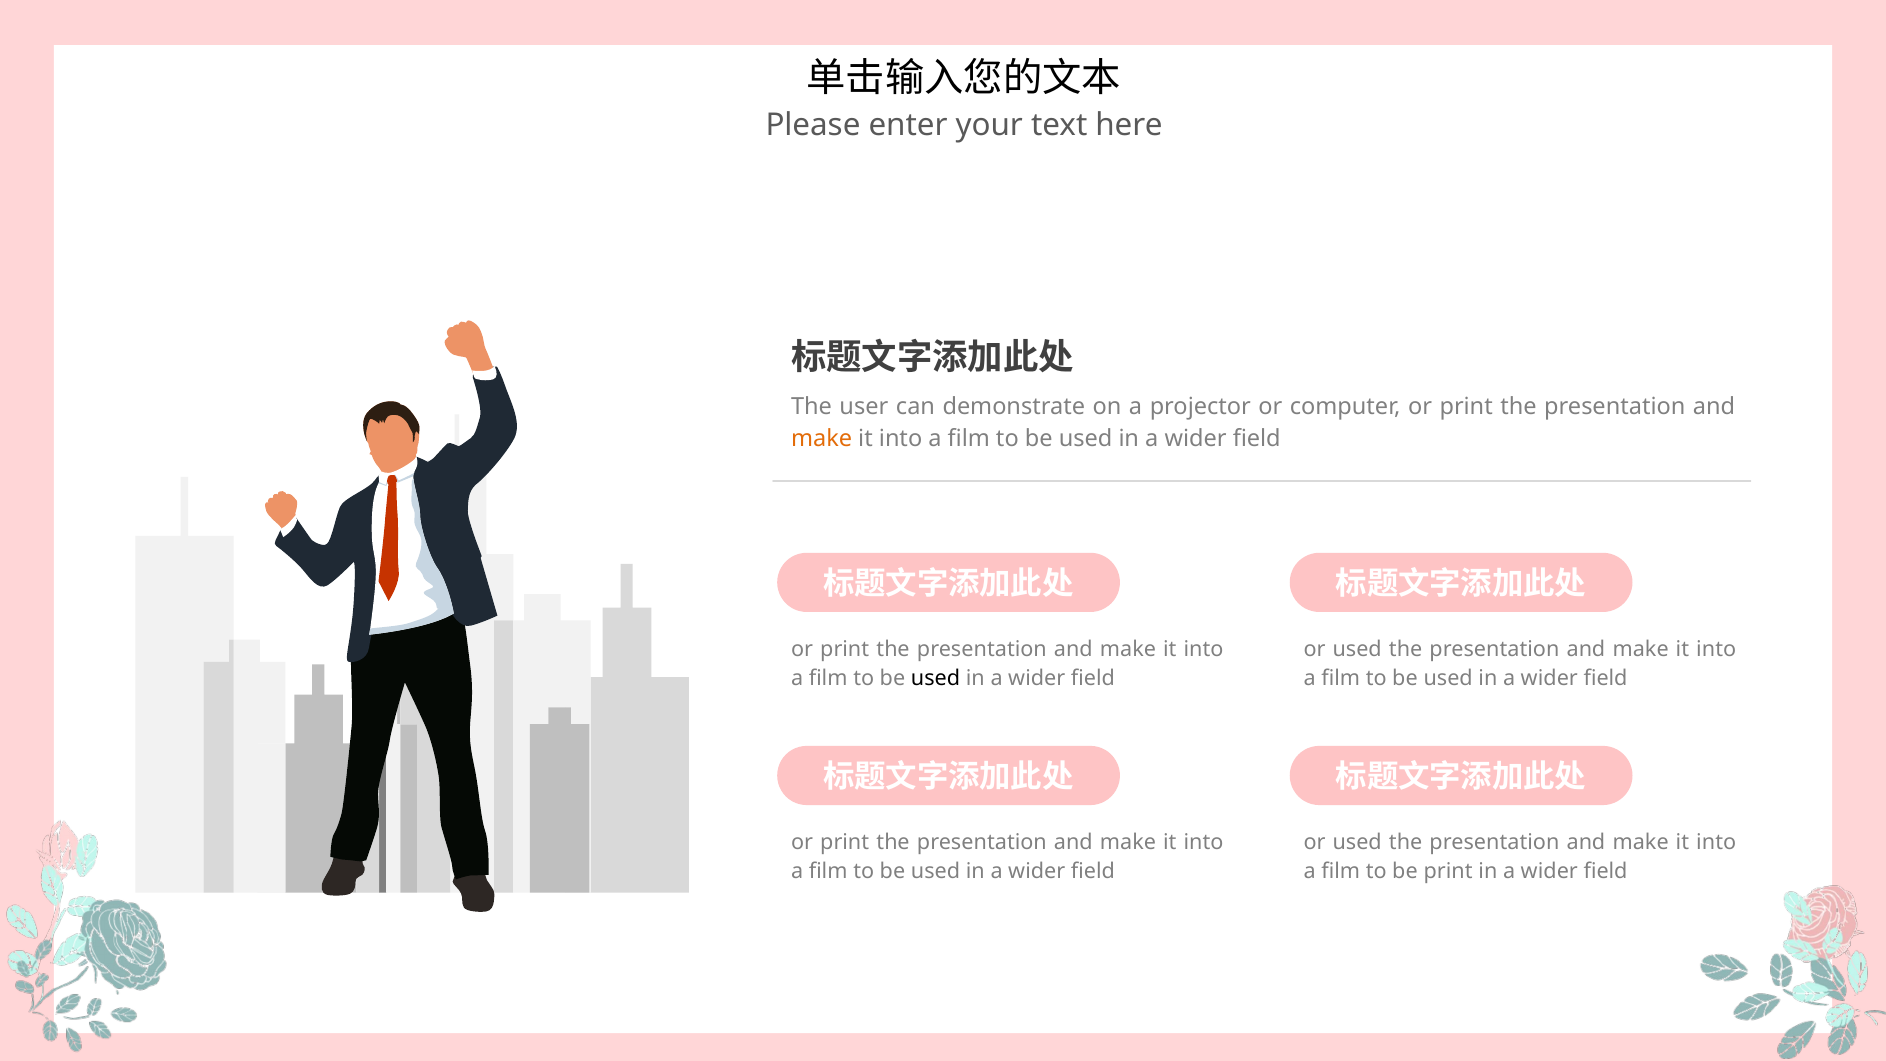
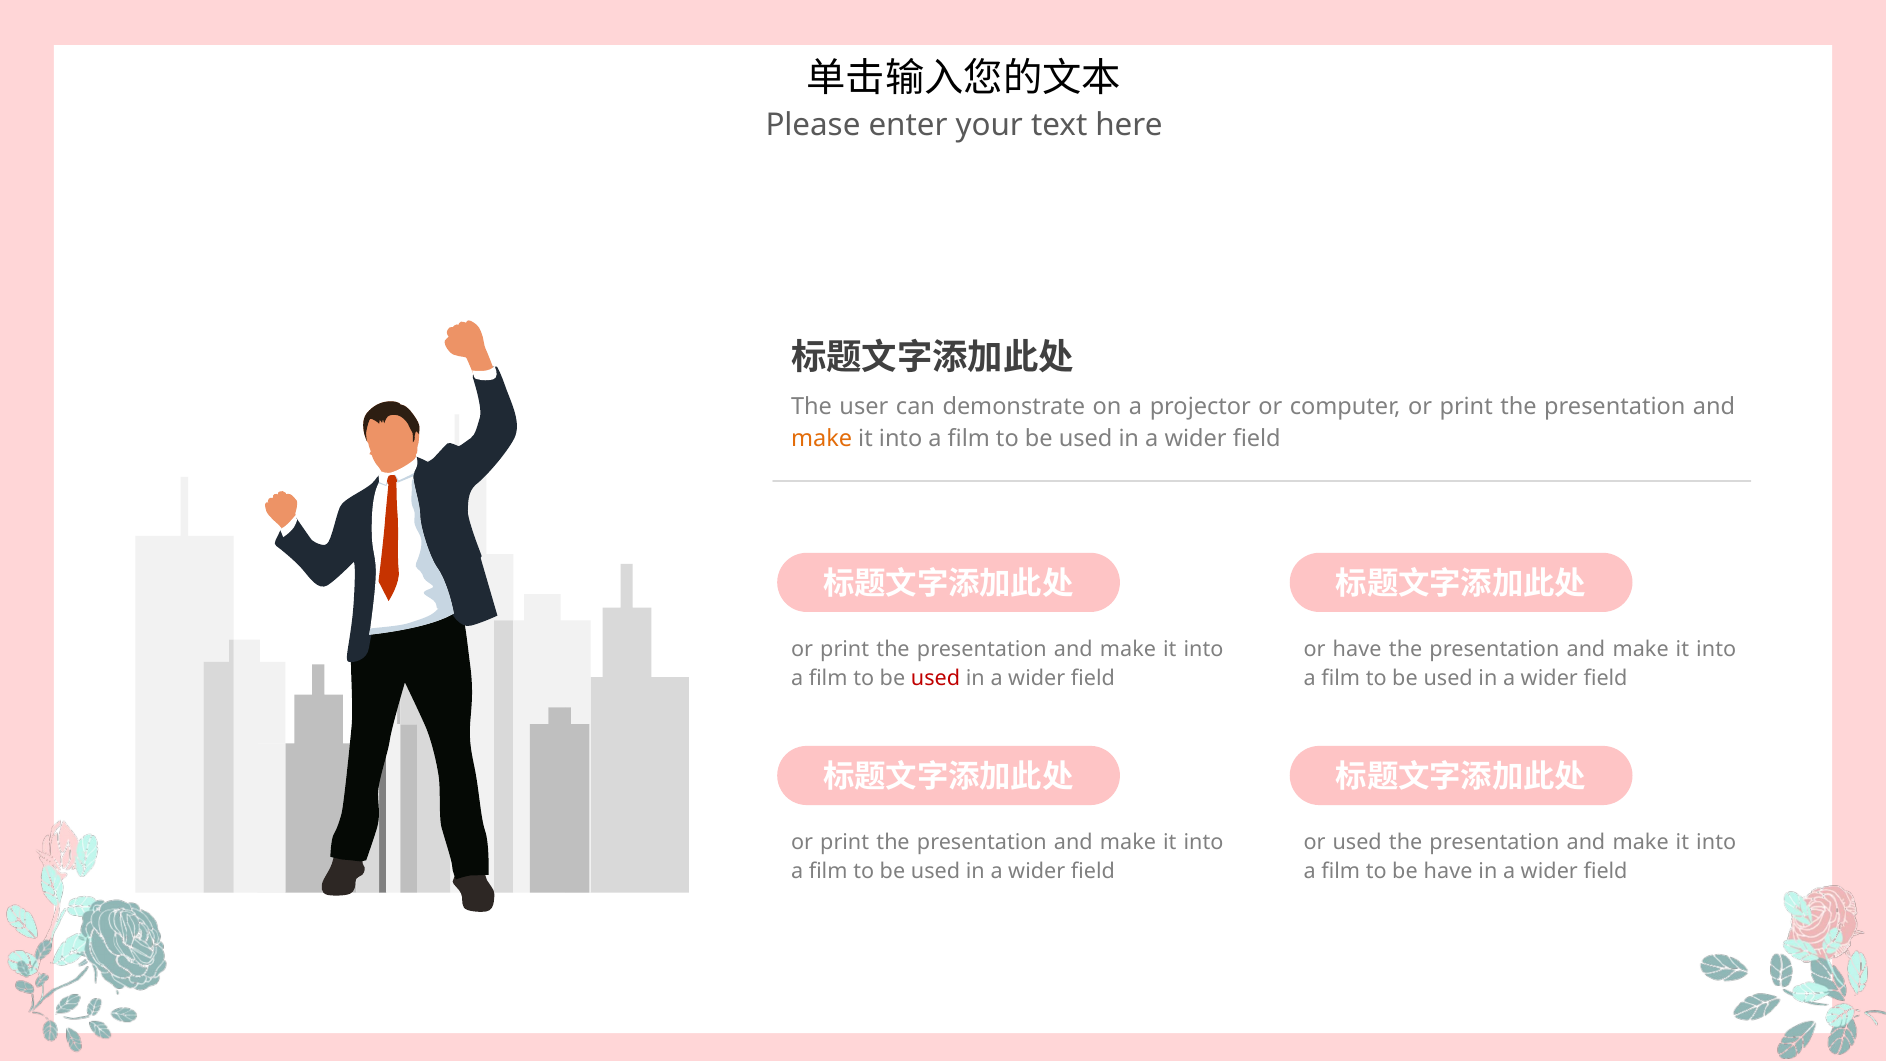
used: used -> have (1357, 649)
used colour: black -> red (936, 679)
be print: print -> have (1448, 872)
